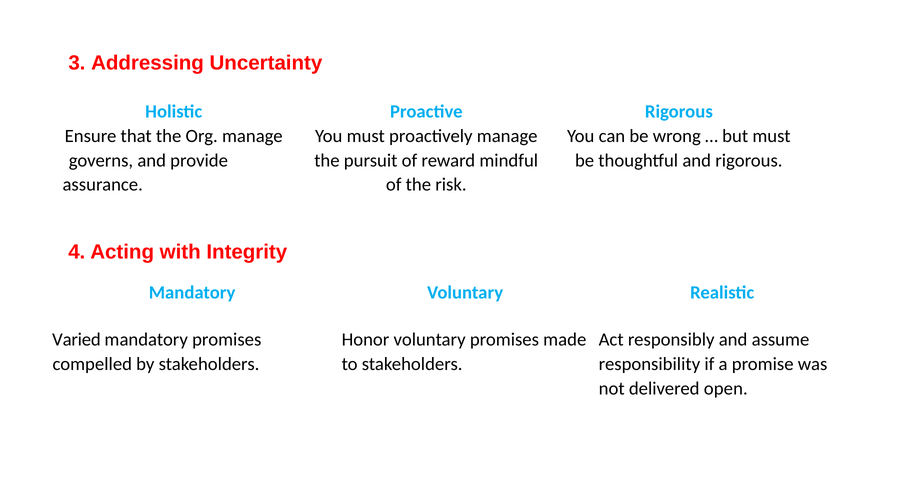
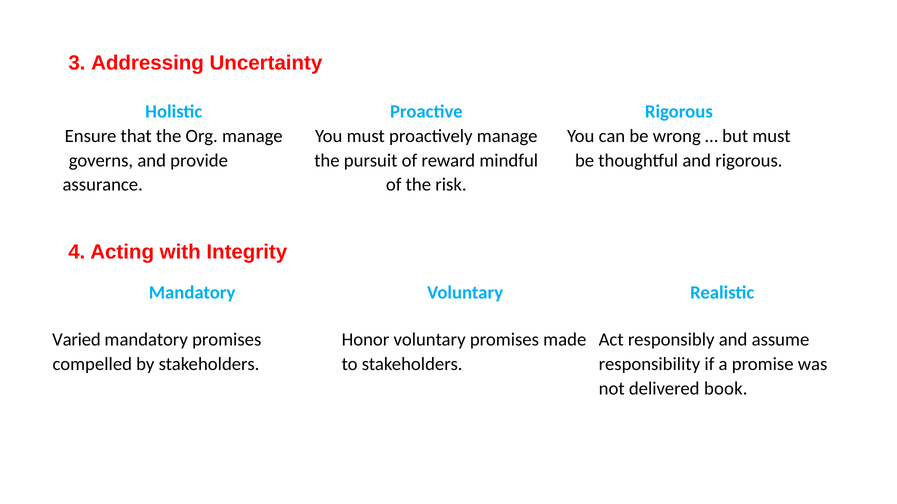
open: open -> book (726, 389)
